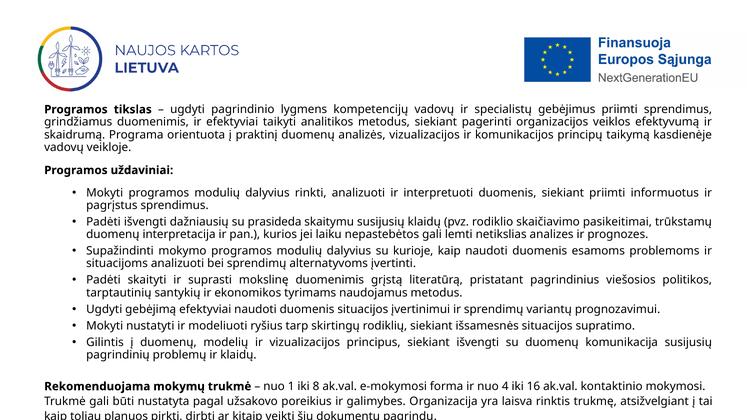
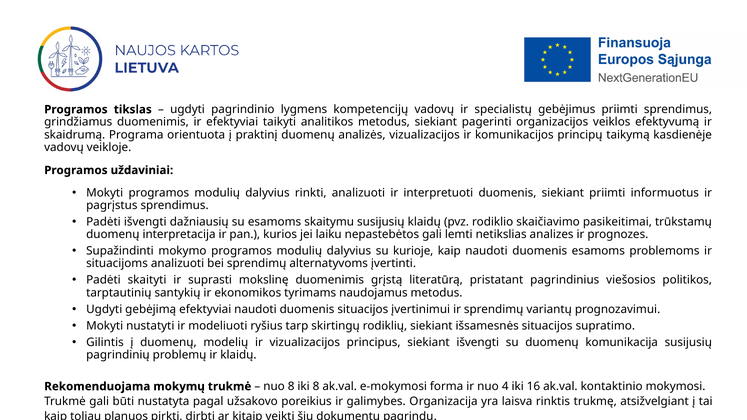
su prasideda: prasideda -> esamoms (275, 222)
nuo 1: 1 -> 8 (291, 387)
